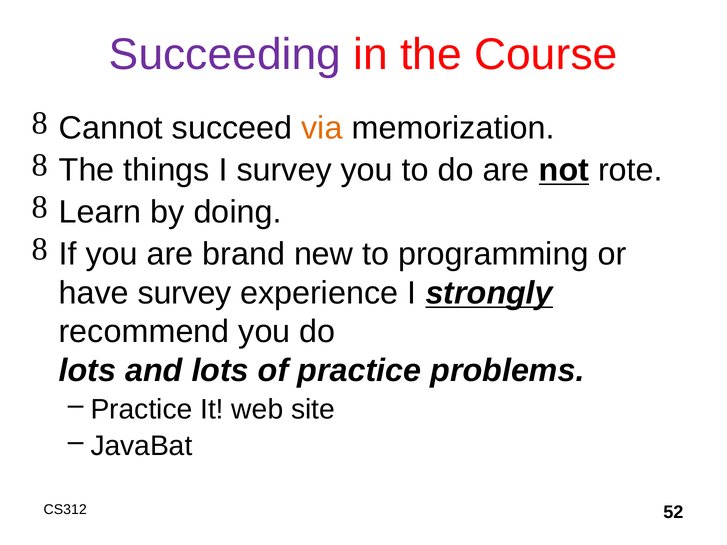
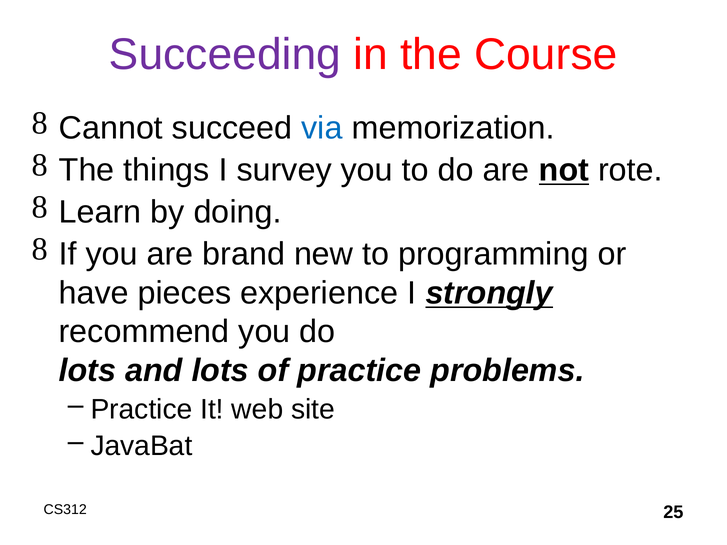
via colour: orange -> blue (322, 128)
have survey: survey -> pieces (185, 293)
52: 52 -> 25 (673, 513)
